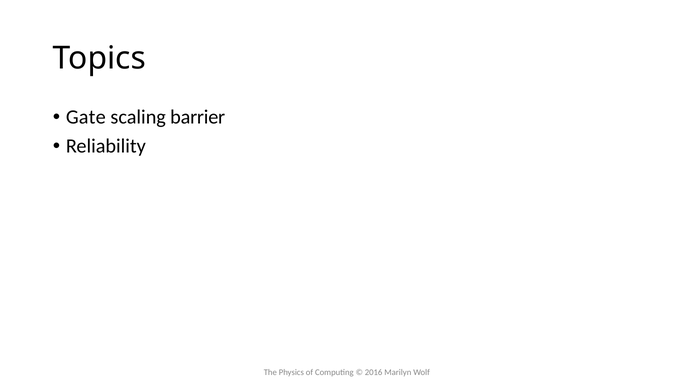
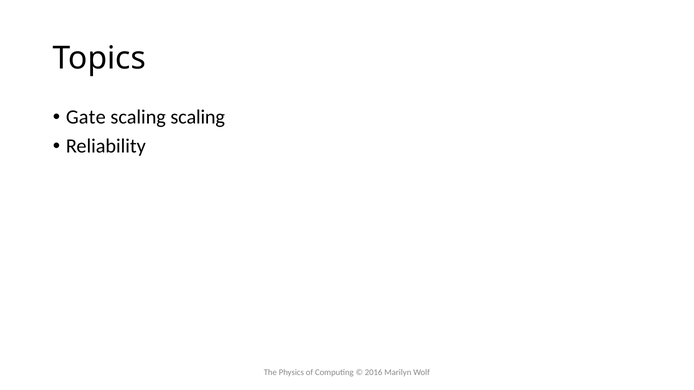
scaling barrier: barrier -> scaling (198, 117)
